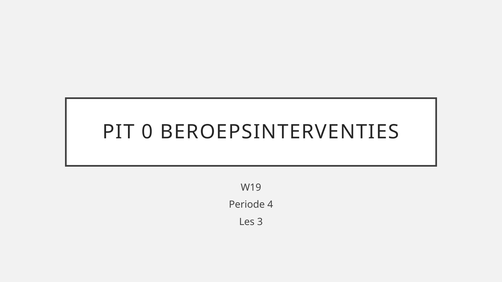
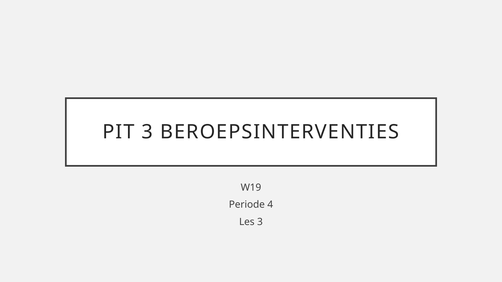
PIT 0: 0 -> 3 (147, 132)
